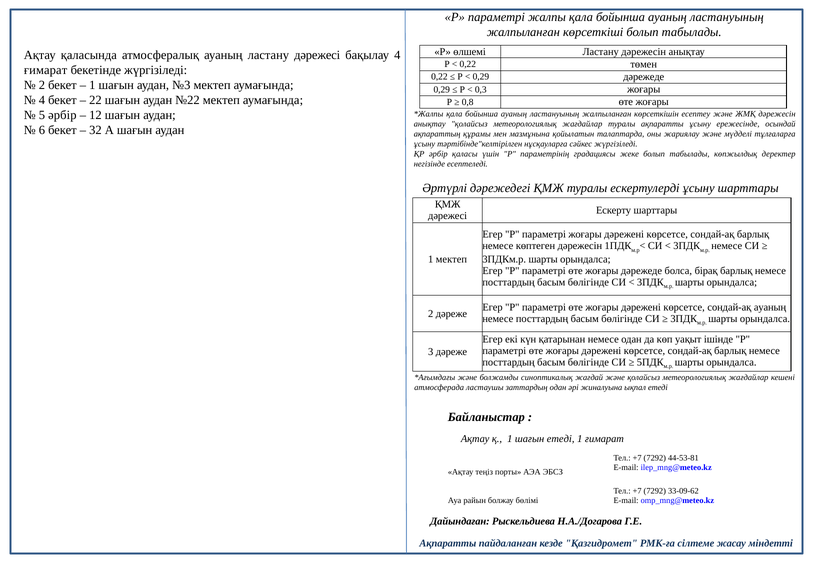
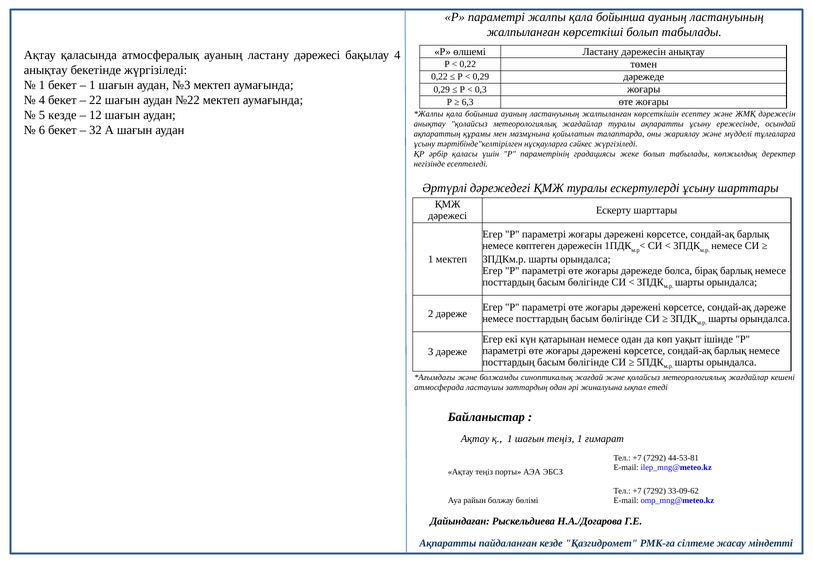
ғимарат: ғимарат -> анықтау (46, 70)
2: 2 -> 1 (42, 85)
0,8: 0,8 -> 6,3 (468, 102)
5 әрбір: әрбір -> кезде (62, 115)
сондай-ақ ауаның: ауаның -> дәреже (770, 307)
шағын етеді: етеді -> теңіз (561, 439)
